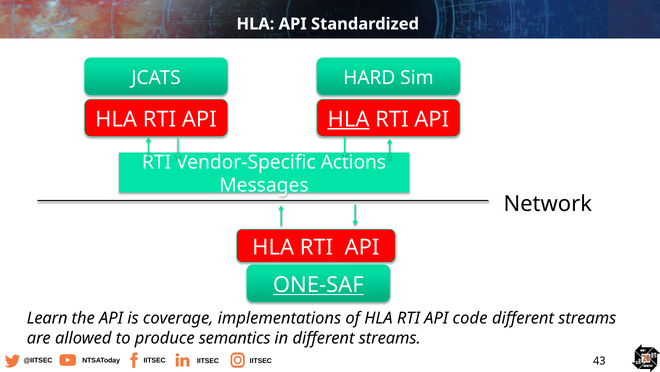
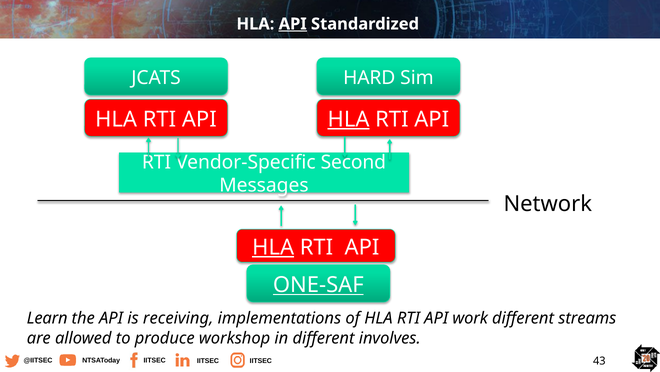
API underline: none -> present (293, 24)
Actions: Actions -> Second (353, 162)
HLA underline: none -> present (273, 247)
coverage: coverage -> receiving (178, 318)
code: code -> work (470, 318)
semantics: semantics -> workshop (235, 338)
in different streams: streams -> involves (390, 338)
